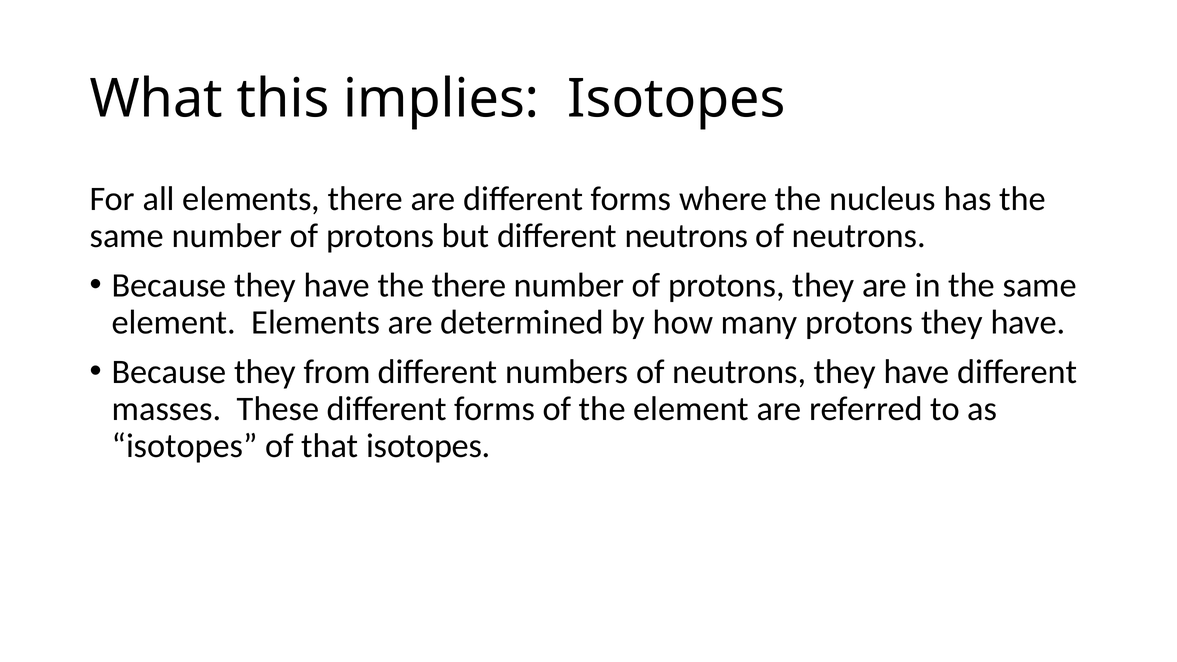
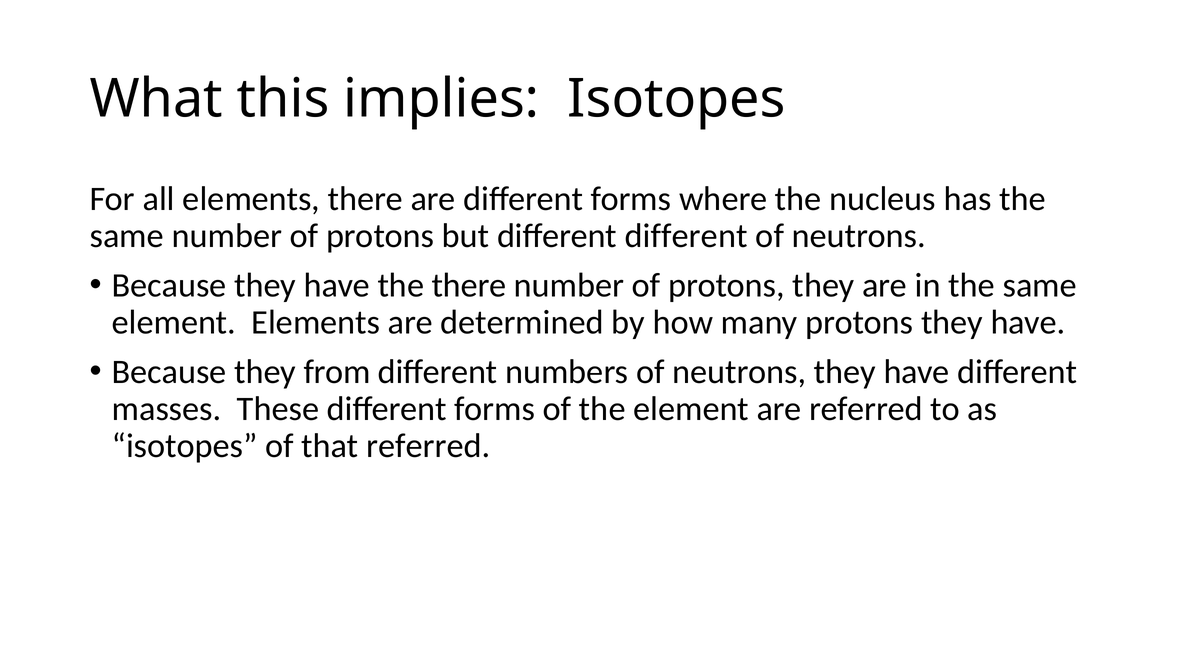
different neutrons: neutrons -> different (686, 236)
that isotopes: isotopes -> referred (428, 446)
